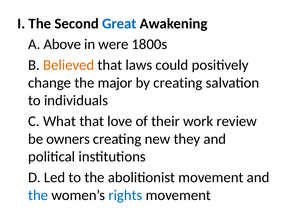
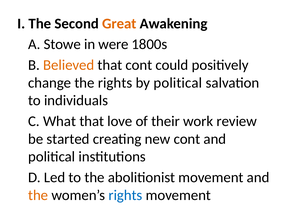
Great colour: blue -> orange (119, 24)
Above: Above -> Stowe (62, 44)
that laws: laws -> cont (139, 65)
the major: major -> rights (115, 83)
by creating: creating -> political (178, 83)
owners: owners -> started (68, 139)
new they: they -> cont (187, 139)
the colour: blue -> orange (38, 195)
